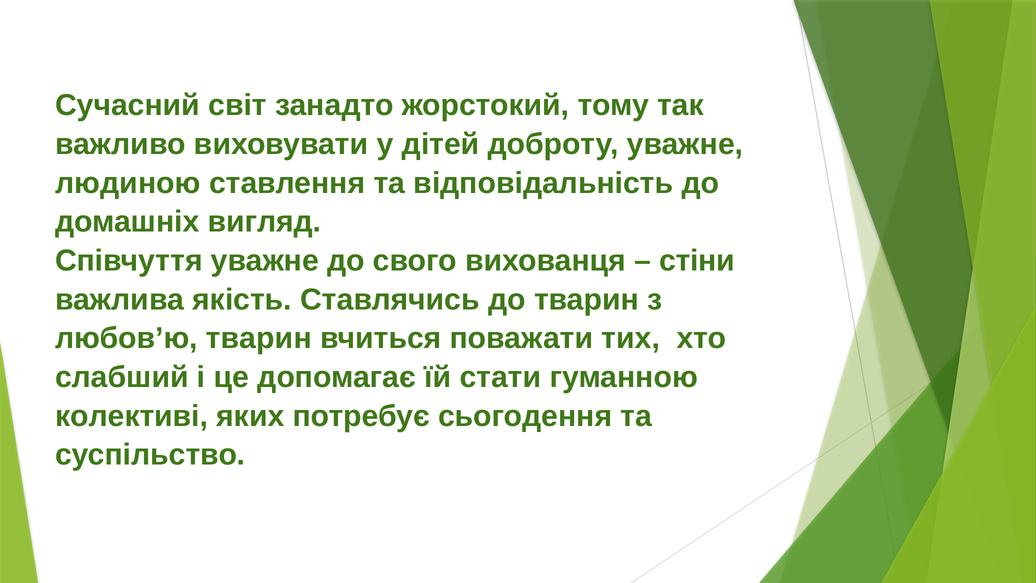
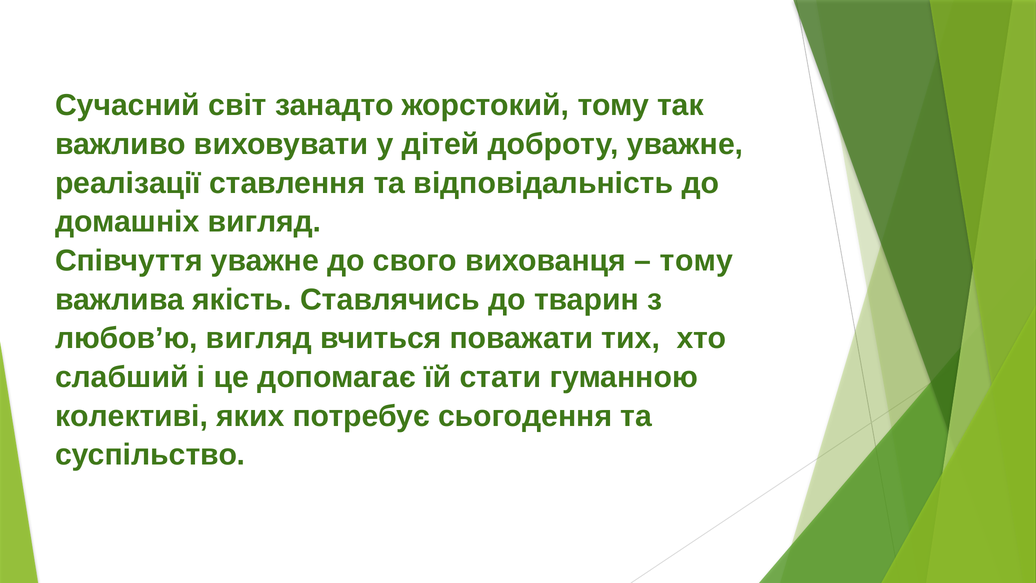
людиною: людиною -> реалізації (128, 183)
стіни: стіни -> тому (697, 261)
любов’ю тварин: тварин -> вигляд (259, 338)
